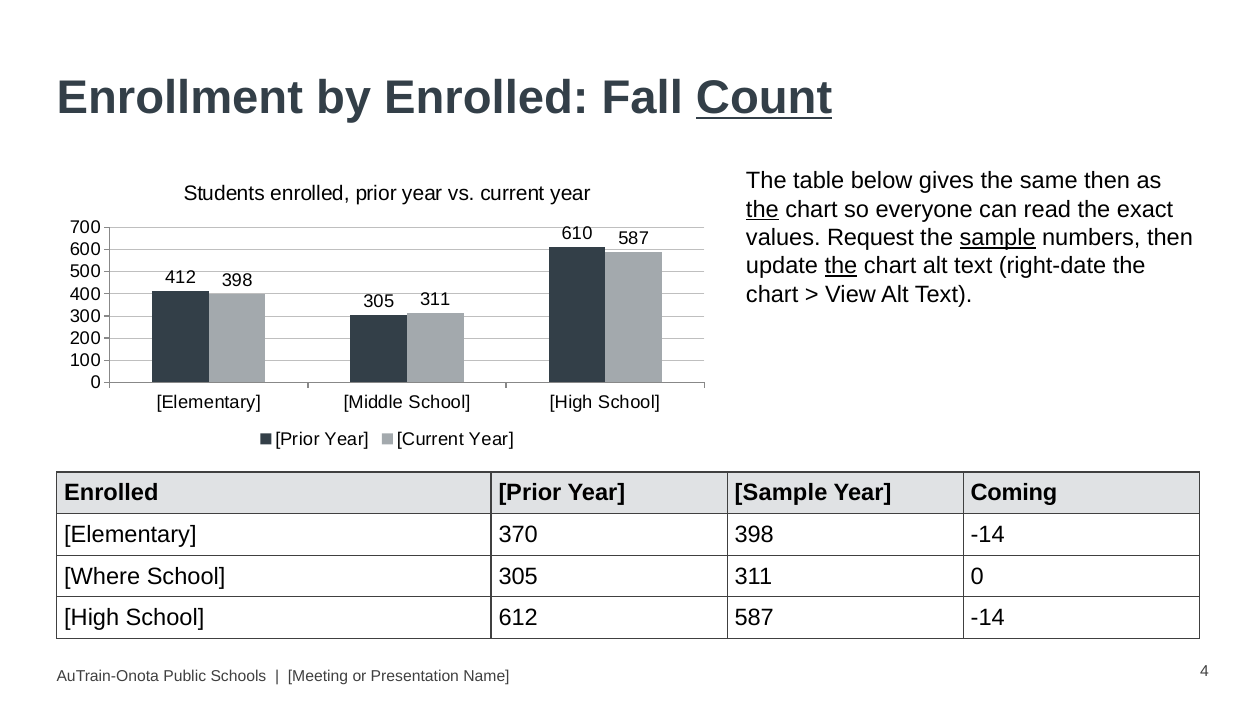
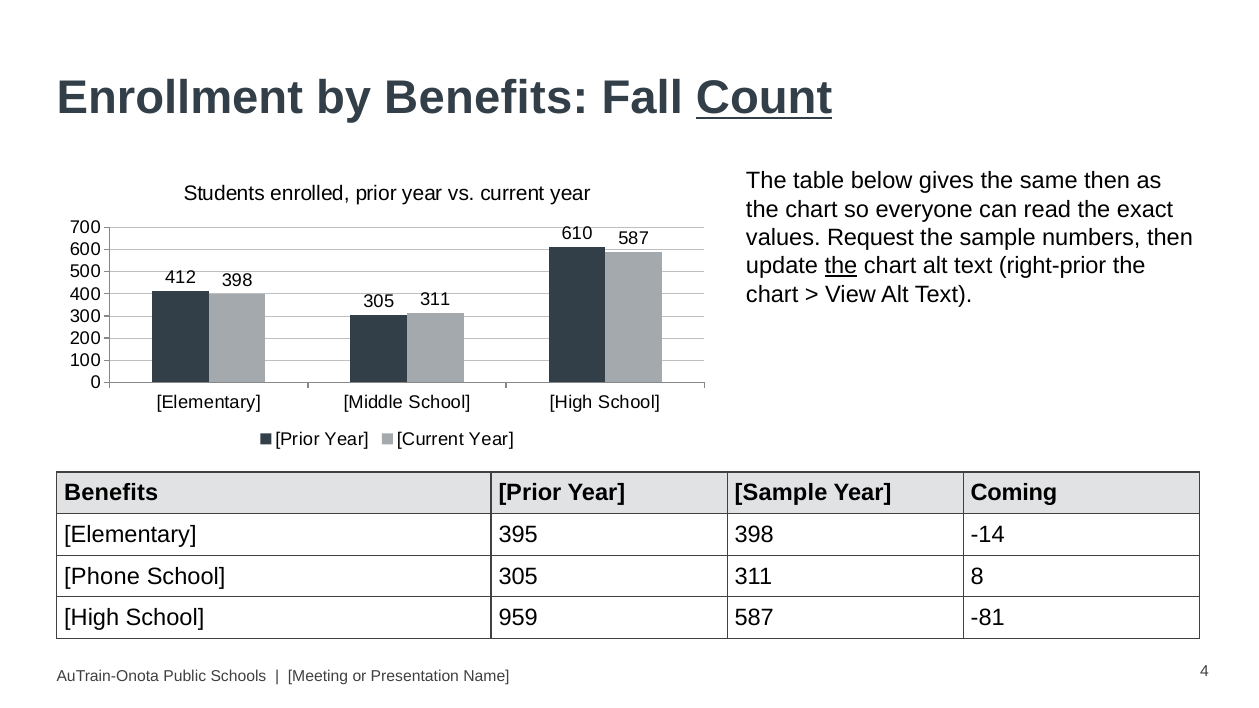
by Enrolled: Enrolled -> Benefits (486, 98)
the underline: present -> none (762, 209)
sample underline: present -> none (998, 238)
right-date: right-date -> right-prior (1053, 266)
Enrolled: Enrolled -> Benefits (111, 493)
370: 370 -> 395 (518, 535)
Where: Where -> Phone (102, 576)
311 0: 0 -> 8 (977, 576)
612: 612 -> 959 (518, 618)
587 -14: -14 -> -81 (988, 618)
